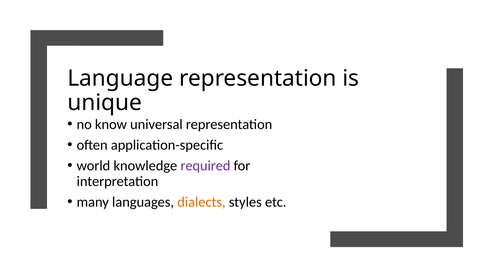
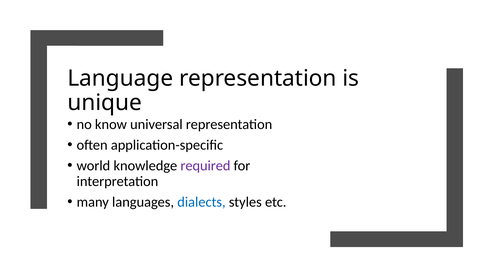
dialects colour: orange -> blue (201, 202)
